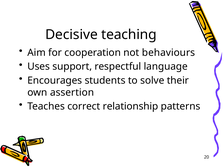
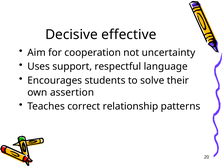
teaching: teaching -> effective (129, 35)
behaviours: behaviours -> uncertainty (169, 53)
